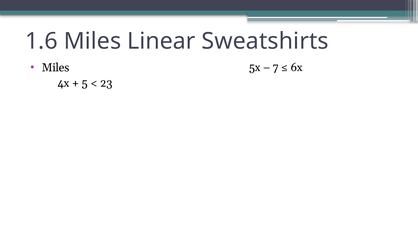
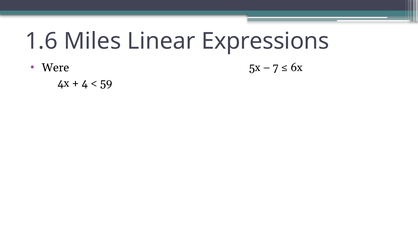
Sweatshirts: Sweatshirts -> Expressions (265, 41)
Miles: Miles -> Were (55, 68)
5: 5 -> 4 (85, 83)
23: 23 -> 59 (106, 83)
